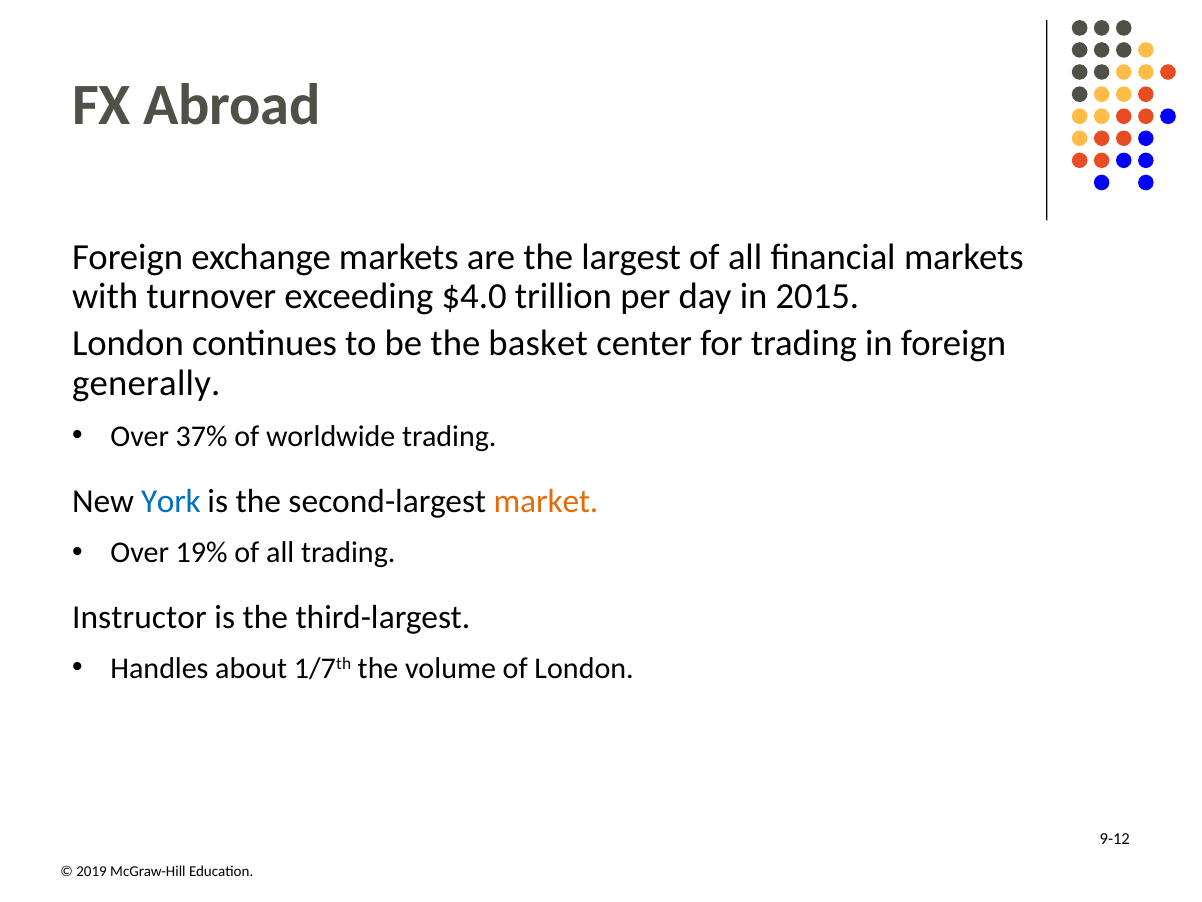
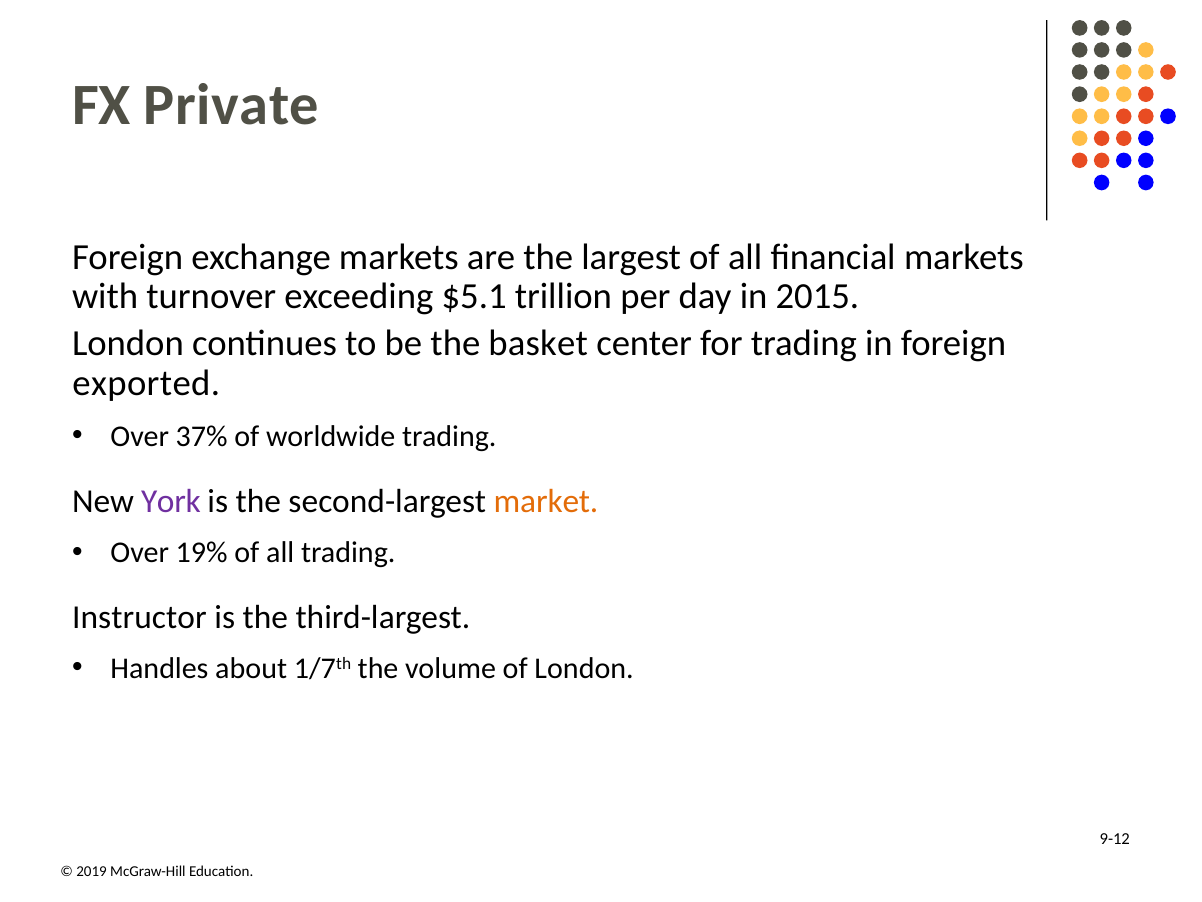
Abroad: Abroad -> Private (231, 106)
$4.0: $4.0 -> $5.1 (474, 296)
generally: generally -> exported (146, 383)
York colour: blue -> purple (171, 501)
